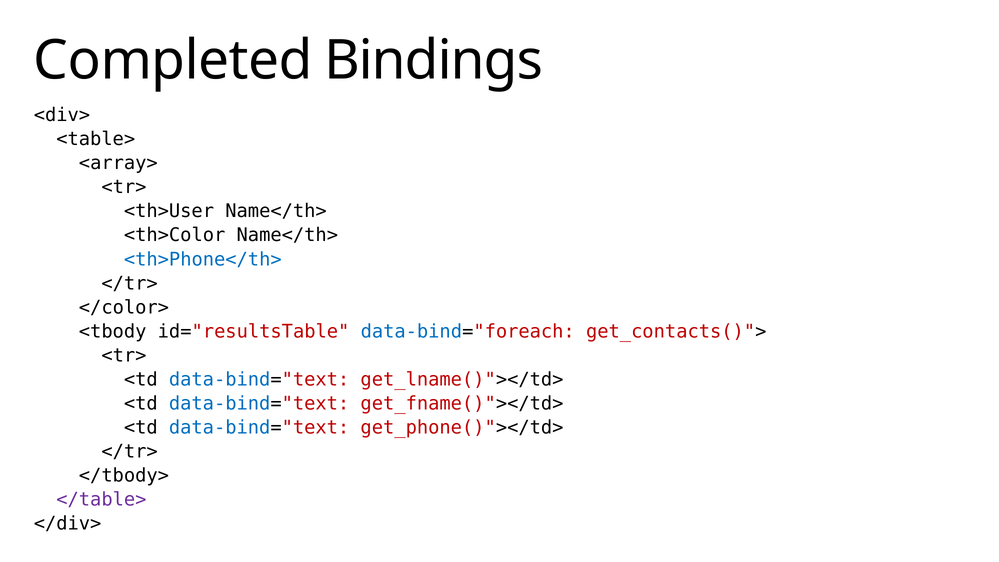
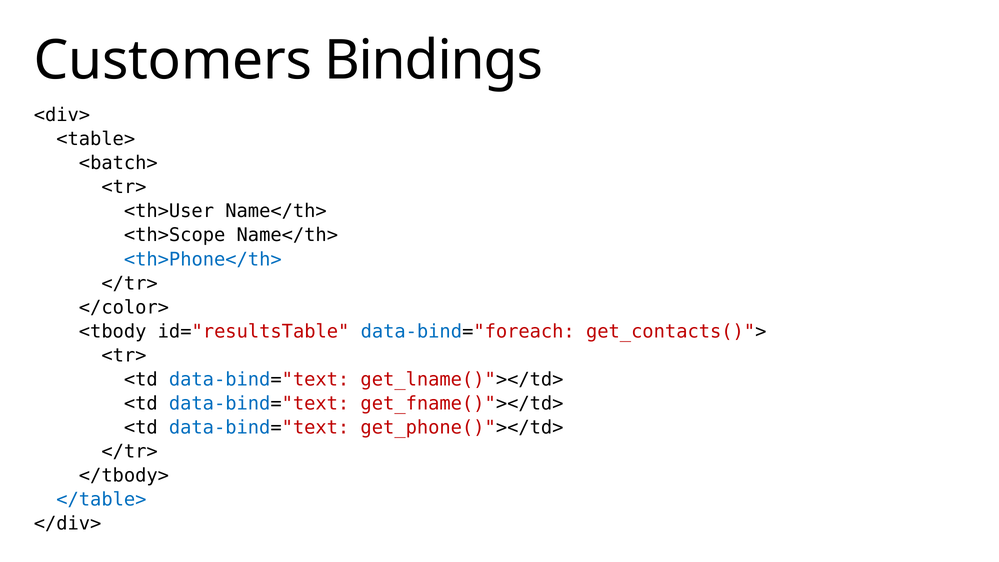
Completed: Completed -> Customers (173, 60)
<array>: <array> -> <batch> (118, 163)
<th>Color: <th>Color -> <th>Scope (175, 235)
</table> colour: purple -> blue (101, 500)
